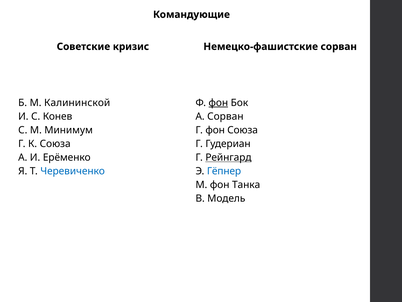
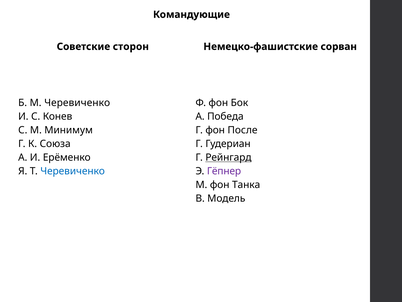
кризис: кризис -> сторон (131, 47)
М Калининской: Калининской -> Черевиченко (77, 103)
фон underline: present -> none (218, 103)
А Сорван: Сорван -> Победа (225, 116)
фон Союза: Союза -> После (243, 130)
Гёпнер colour: blue -> purple (224, 171)
